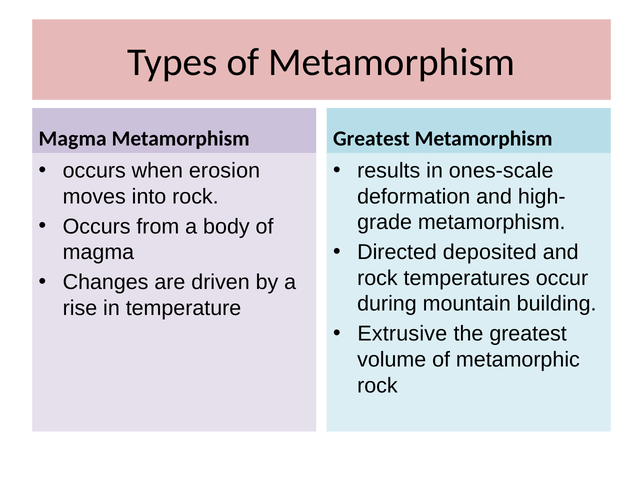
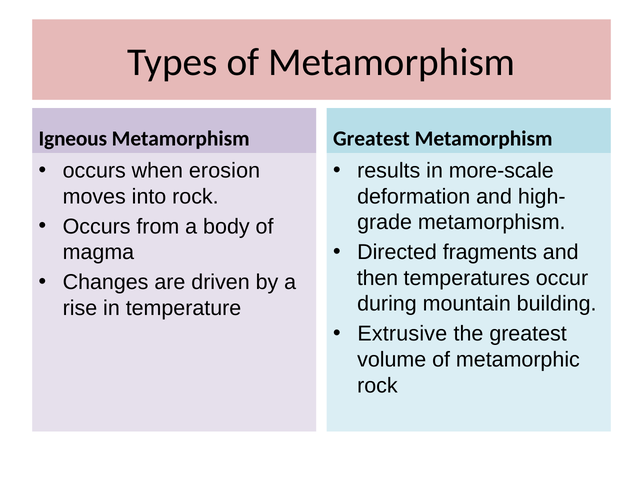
Magma: Magma -> Igneous (73, 138)
ones-scale: ones-scale -> more-scale (501, 171)
deposited: deposited -> fragments (490, 252)
rock: rock -> then (378, 278)
